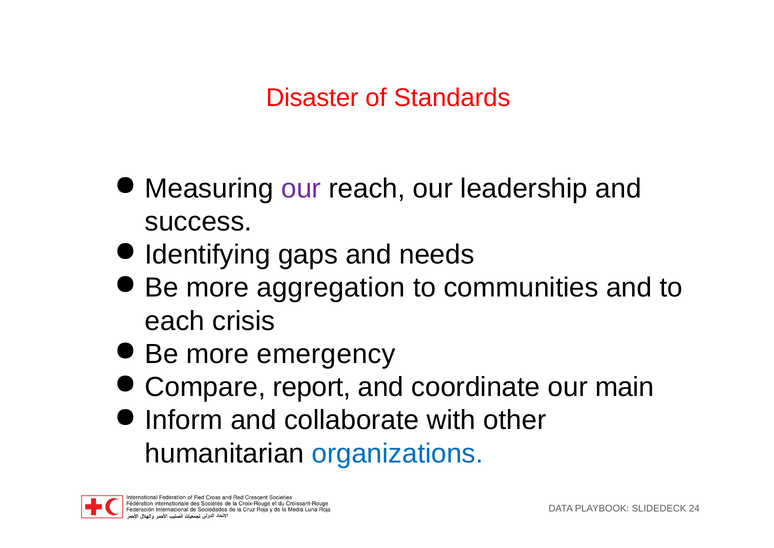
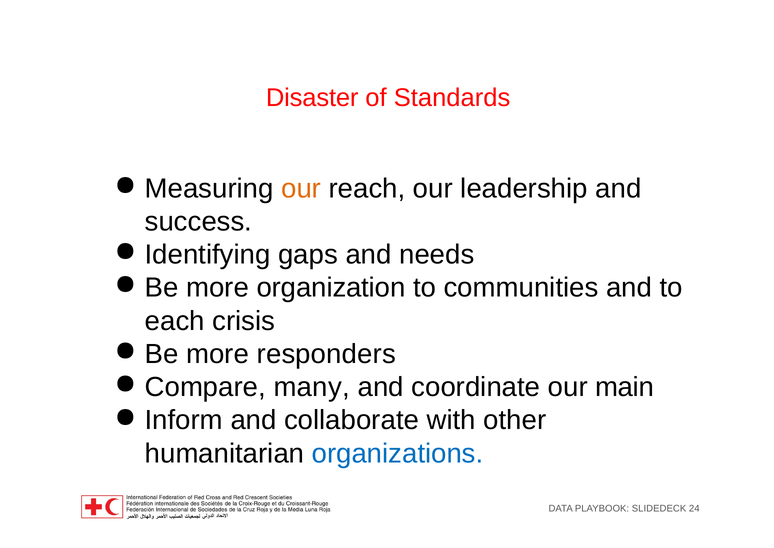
our colour: purple -> orange (301, 188)
aggregation: aggregation -> organization (331, 288)
emergency: emergency -> responders (326, 354)
report: report -> many (312, 387)
